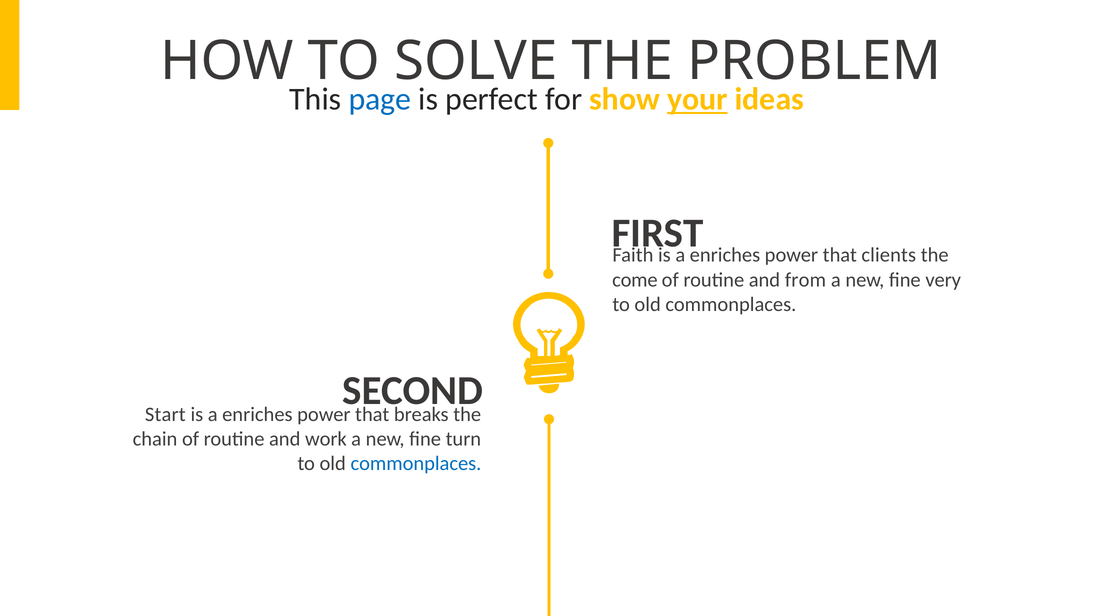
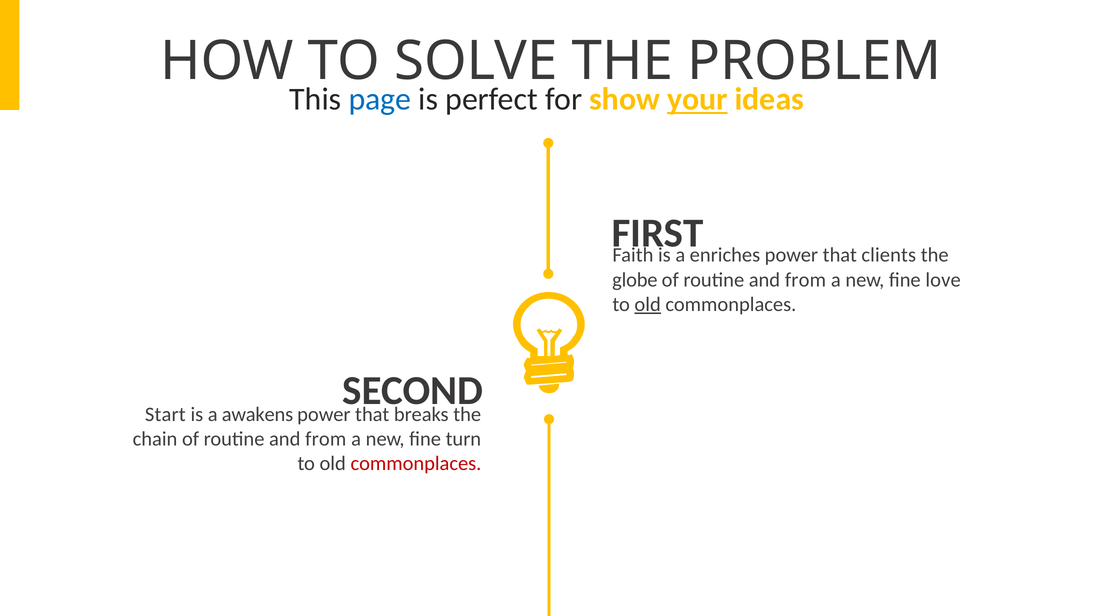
come: come -> globe (635, 280)
very: very -> love (943, 280)
old underline: none -> present (648, 304)
enriches: enriches -> awakens (257, 414)
work: work -> from (326, 438)
commonplaces colour: blue -> red (416, 463)
